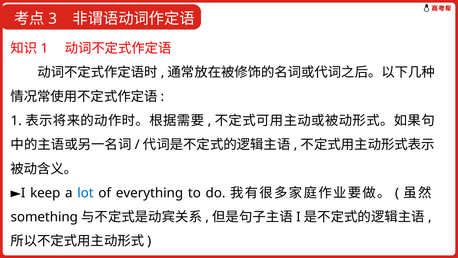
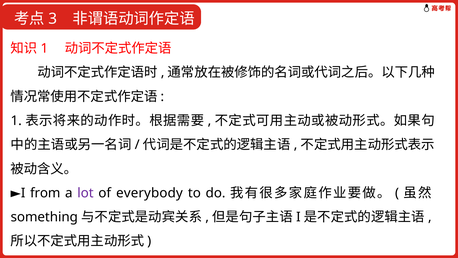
keep: keep -> from (45, 193)
lot colour: blue -> purple (85, 193)
everything: everything -> everybody (149, 193)
